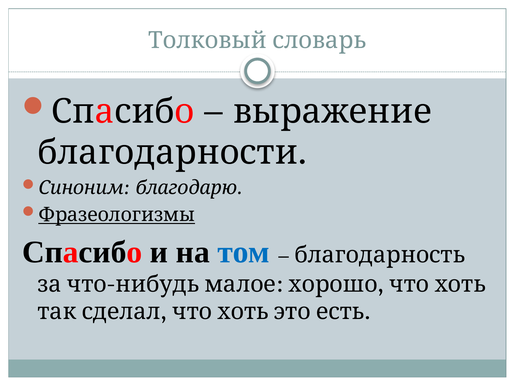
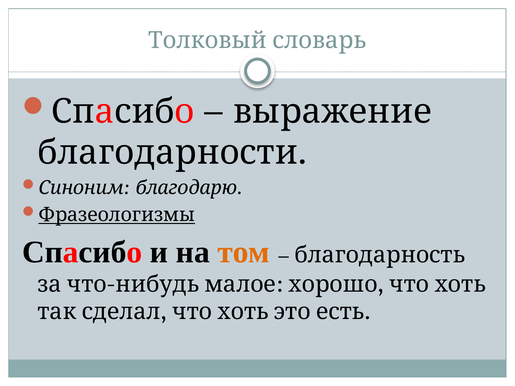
том colour: blue -> orange (244, 252)
